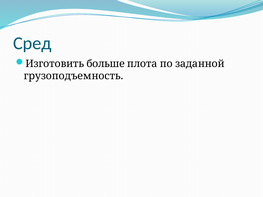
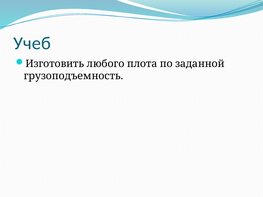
Сред: Сред -> Учеб (32, 43)
больше: больше -> любого (106, 64)
